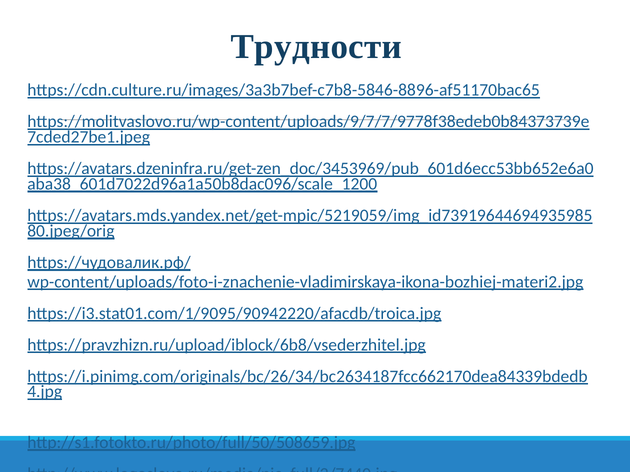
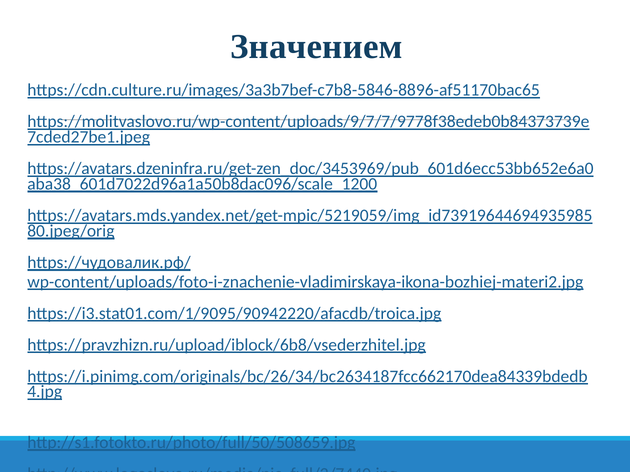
Трудности: Трудности -> Значением (316, 47)
